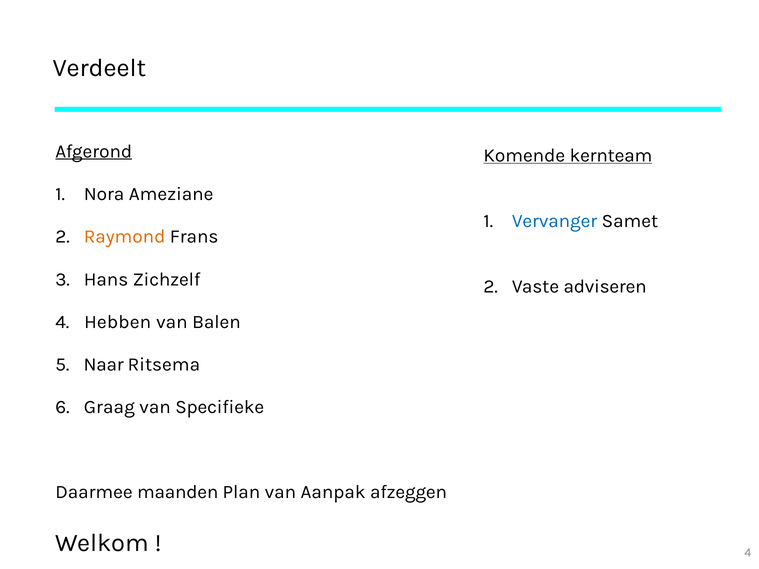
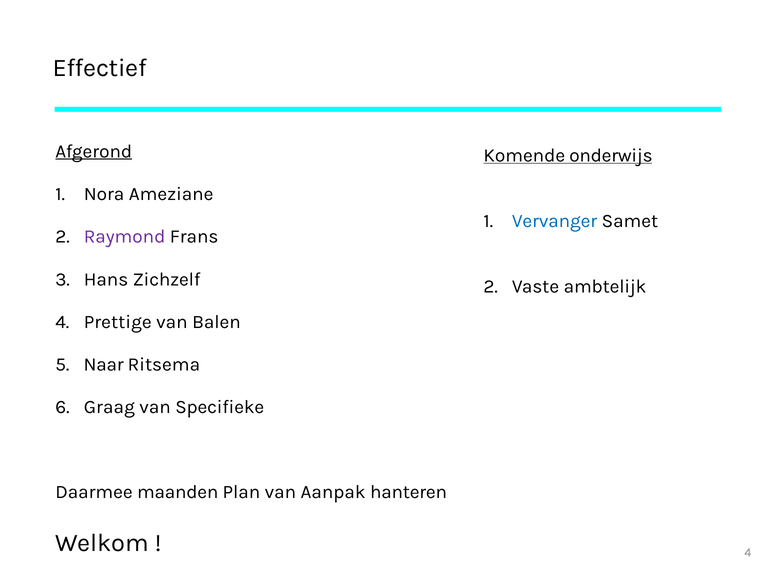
Verdeelt: Verdeelt -> Effectief (100, 68)
kernteam: kernteam -> onderwijs (611, 156)
Raymond colour: orange -> purple (125, 237)
adviseren: adviseren -> ambtelijk (605, 286)
Hebben: Hebben -> Prettige (118, 322)
afzeggen: afzeggen -> hanteren (409, 492)
